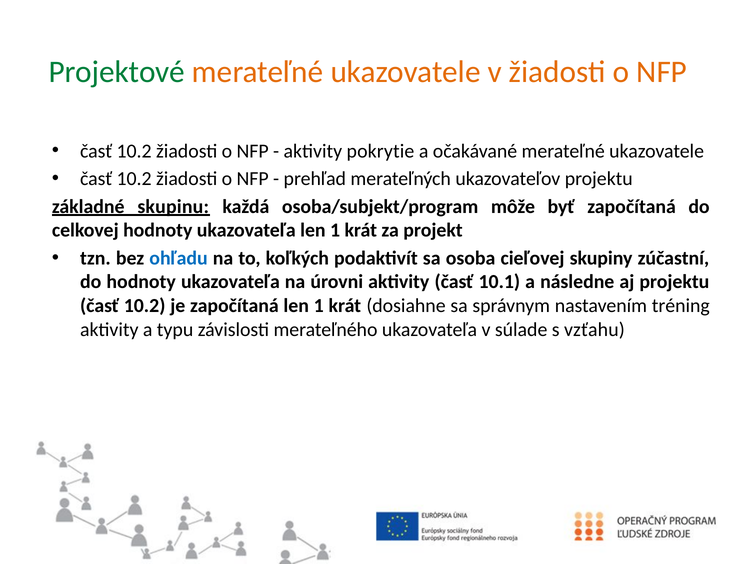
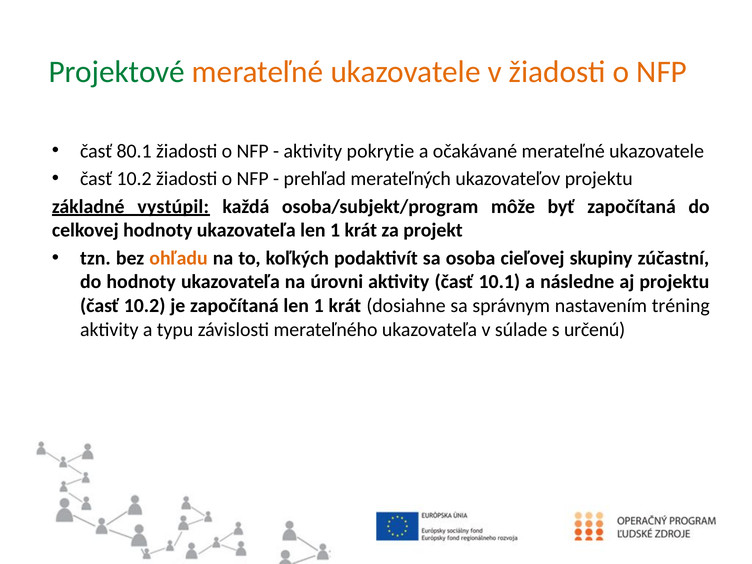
10.2: 10.2 -> 80.1 (134, 151)
skupinu: skupinu -> vystúpil (173, 207)
ohľadu colour: blue -> orange (179, 258)
vzťahu: vzťahu -> určenú (595, 330)
